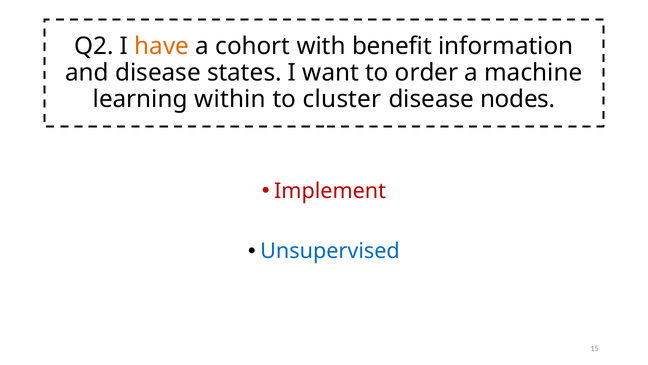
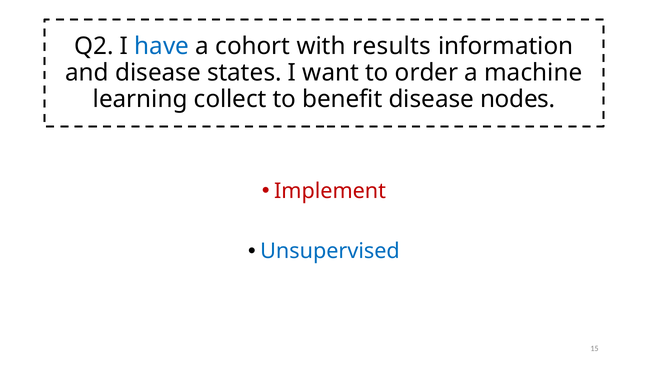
have colour: orange -> blue (162, 46)
benefit: benefit -> results (392, 46)
within: within -> collect (230, 99)
cluster: cluster -> benefit (342, 99)
